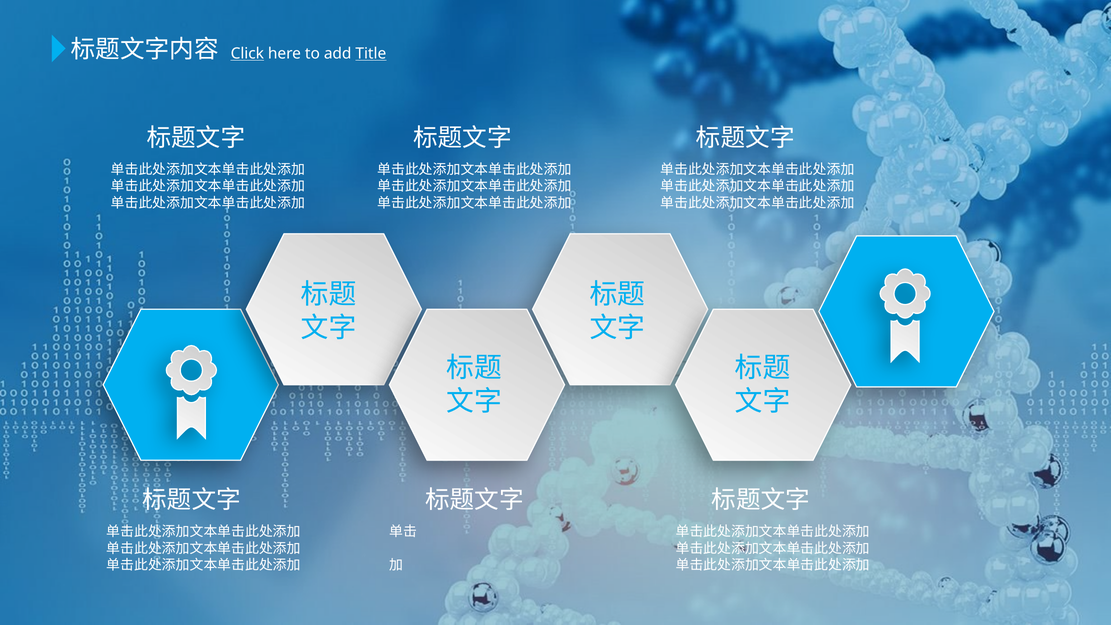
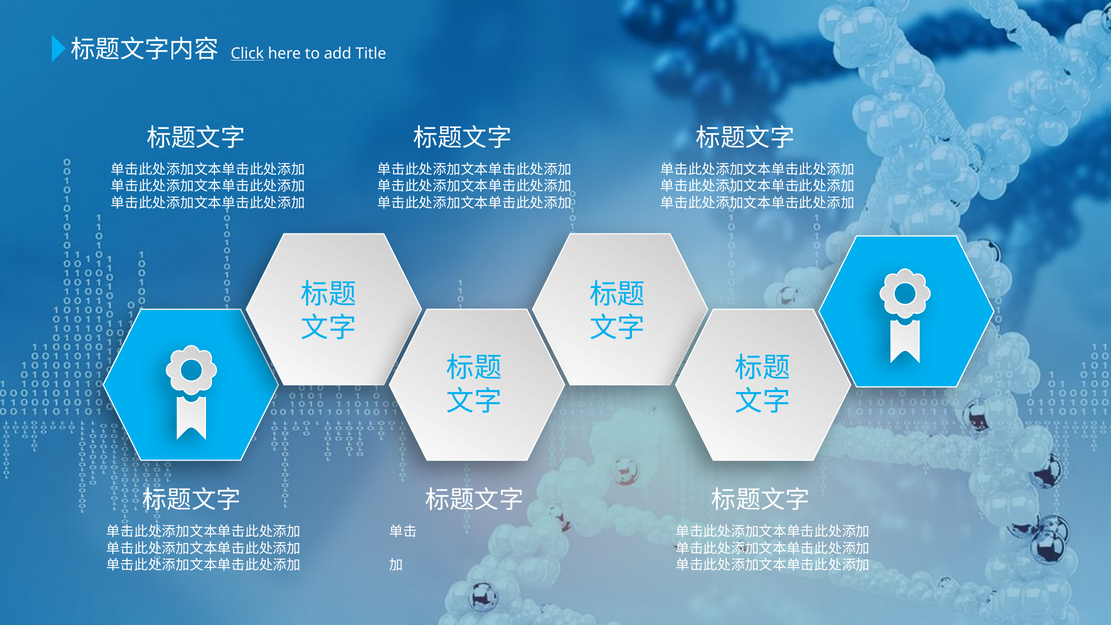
Title underline: present -> none (371, 54)
